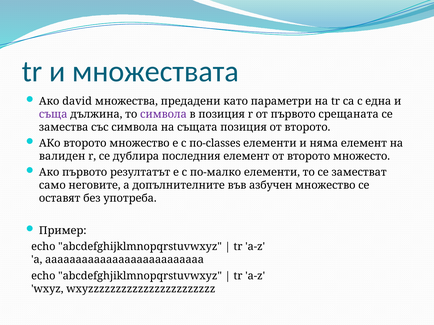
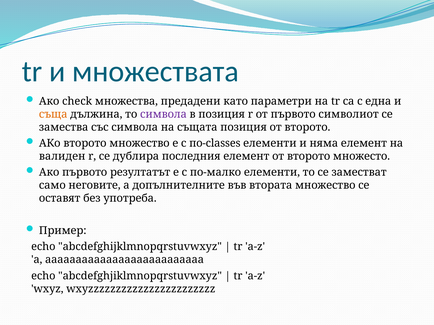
david: david -> check (77, 101)
съща colour: purple -> orange (53, 114)
срещаната: срещаната -> символиот (349, 114)
азбучен: азбучен -> втората (271, 186)
